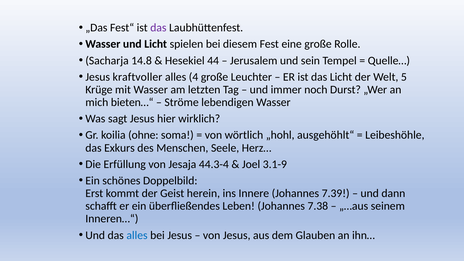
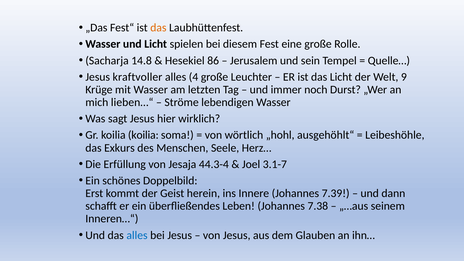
das colour: purple -> orange (158, 28)
44: 44 -> 86 (213, 61)
5: 5 -> 9 (404, 77)
bieten…“: bieten…“ -> lieben…“ (132, 102)
koilia ohne: ohne -> koilia (143, 135)
3.1-9: 3.1-9 -> 3.1-7 (275, 164)
